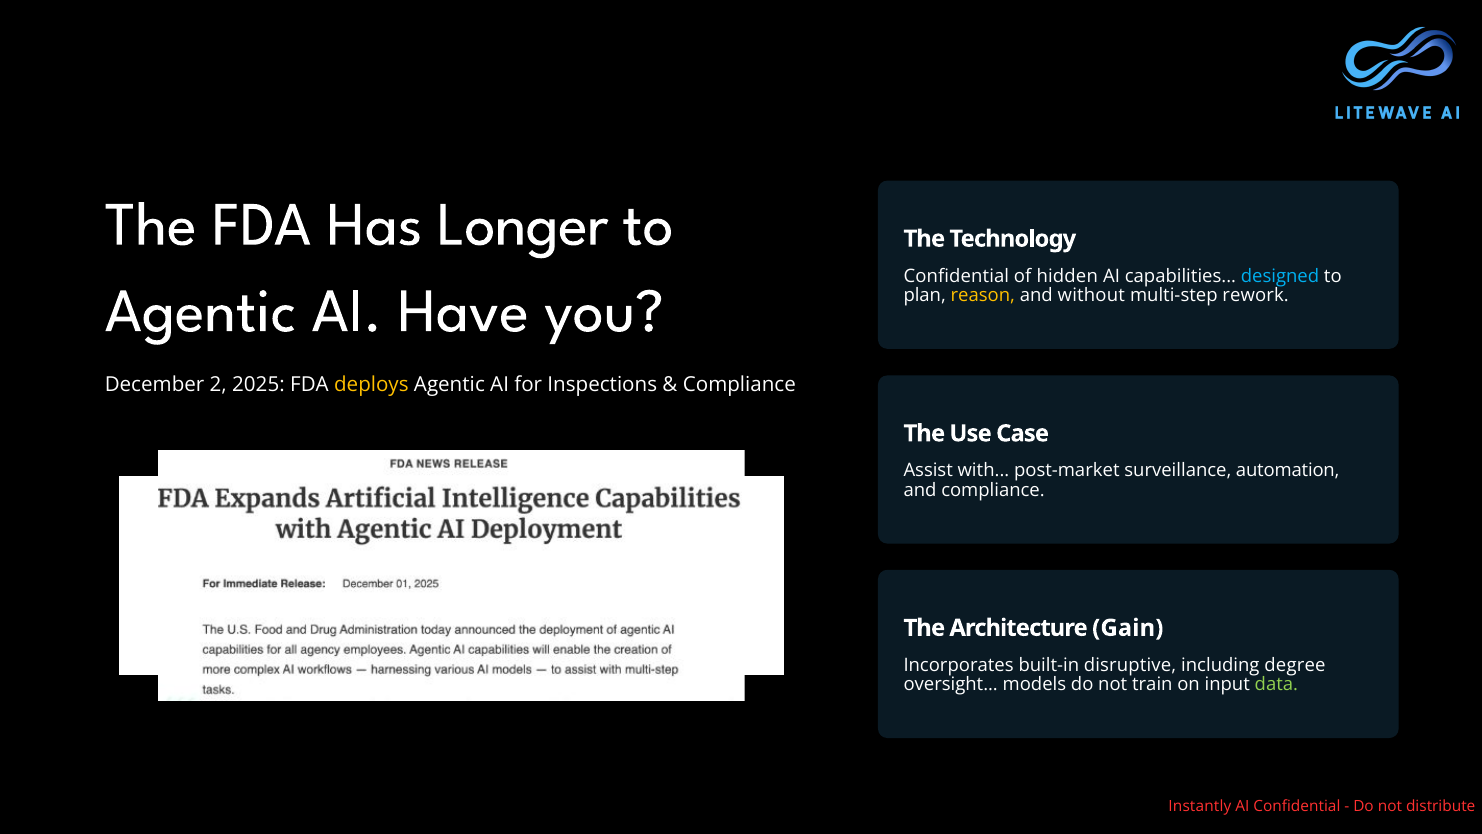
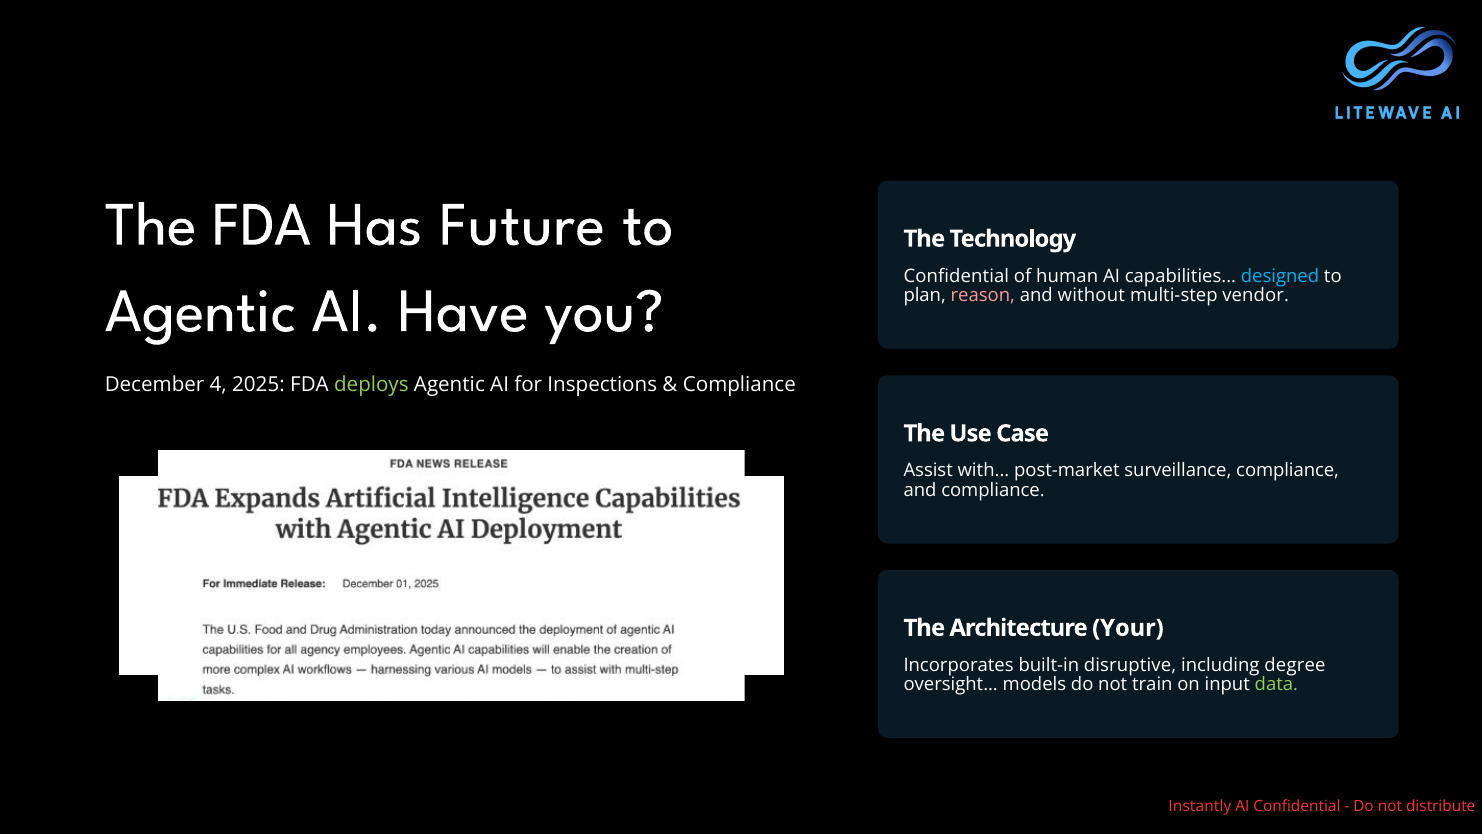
Longer: Longer -> Future (522, 224)
hidden: hidden -> human (1067, 276)
reason colour: yellow -> pink (983, 295)
rework: rework -> vendor (1256, 295)
2: 2 -> 4 (218, 385)
deploys colour: yellow -> light green (371, 385)
surveillance automation: automation -> compliance (1288, 471)
Gain: Gain -> Your (1128, 628)
